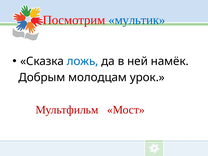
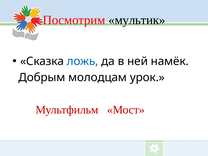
мультик colour: blue -> black (137, 20)
